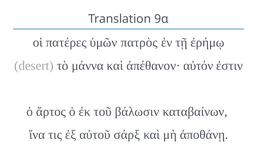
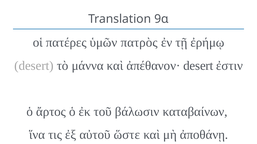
ἀπέθανον· αὐτόν: αὐτόν -> desert (198, 66)
σάρξ: σάρξ -> ὥστε (127, 135)
